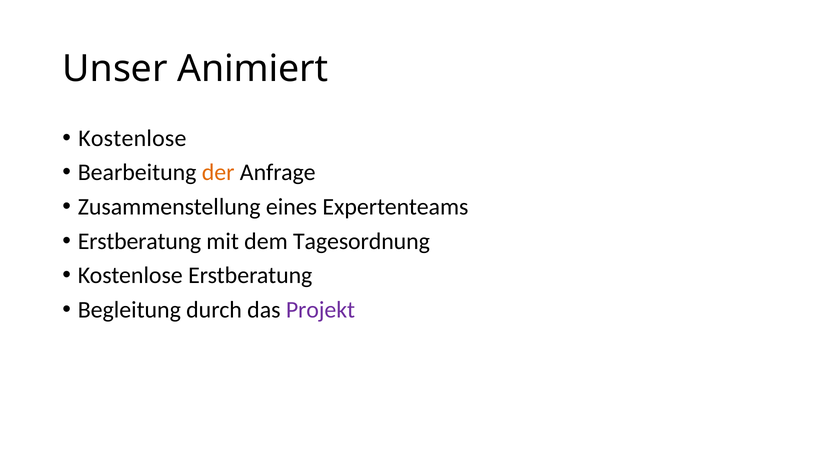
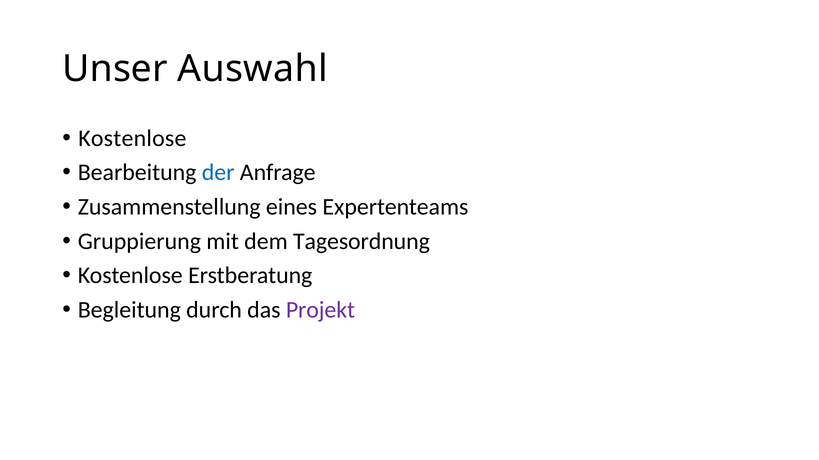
Animiert: Animiert -> Auswahl (253, 69)
der colour: orange -> blue (218, 173)
Erstberatung: Erstberatung -> Gruppierung (139, 241)
